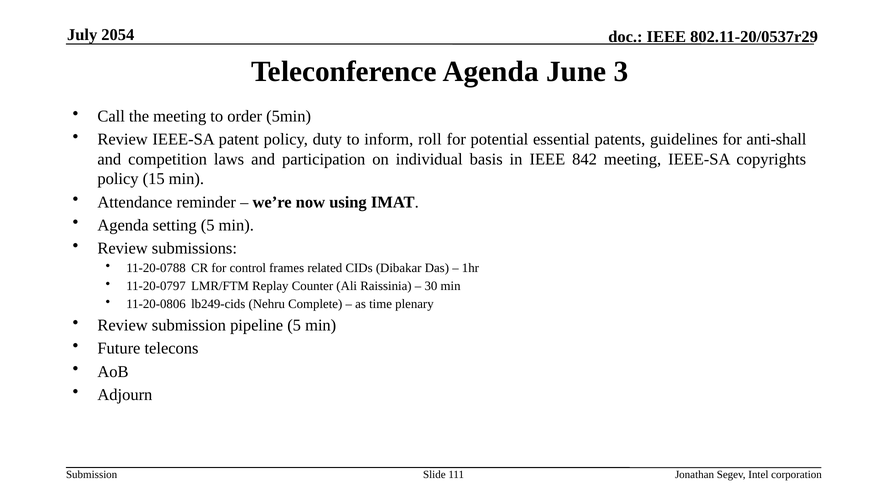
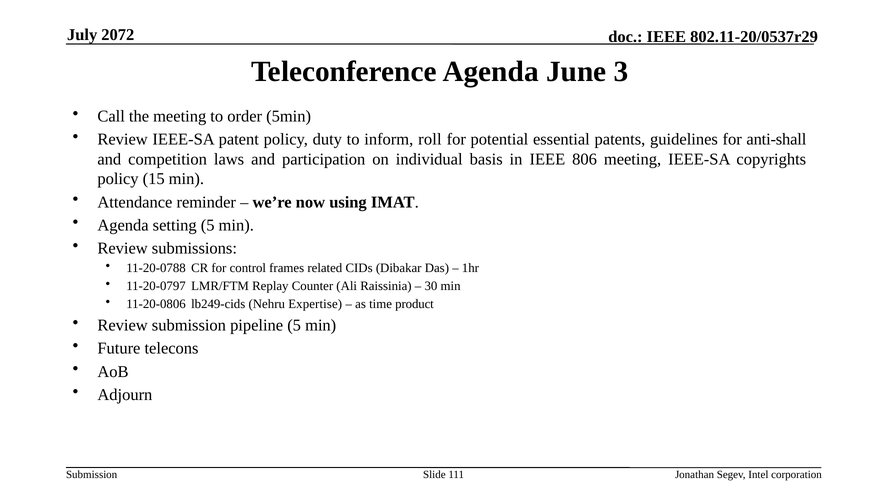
2054: 2054 -> 2072 (118, 35)
842: 842 -> 806 (585, 159)
Complete: Complete -> Expertise (315, 304)
plenary: plenary -> product (414, 304)
